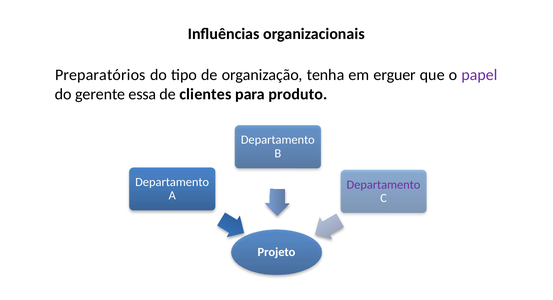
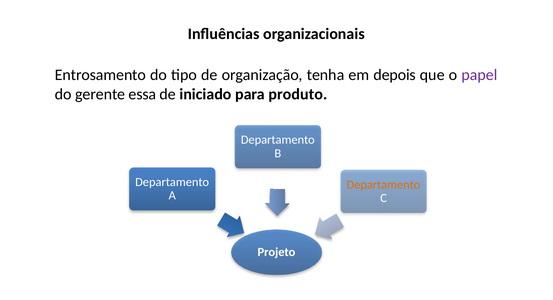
Preparatórios: Preparatórios -> Entrosamento (100, 75)
erguer: erguer -> depois (395, 75)
clientes: clientes -> iniciado (205, 94)
Departamento colour: purple -> orange (383, 184)
